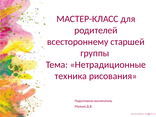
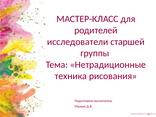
всестороннему: всестороннему -> исследователи (78, 42)
